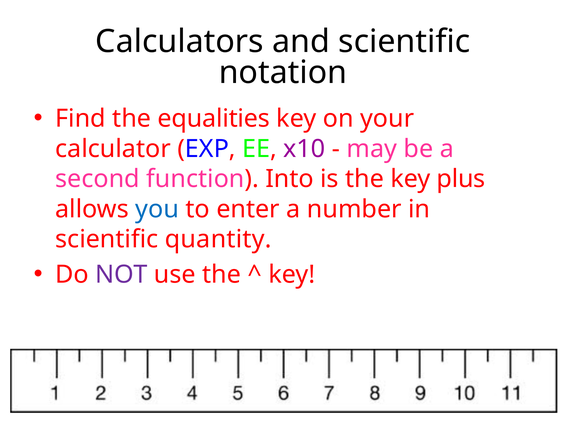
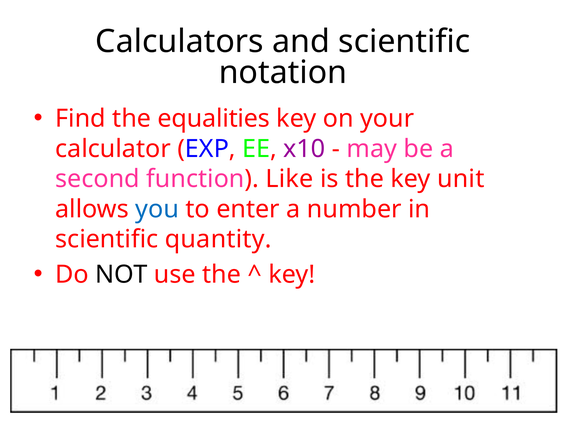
Into: Into -> Like (289, 179)
plus: plus -> unit (461, 179)
NOT colour: purple -> black (121, 275)
